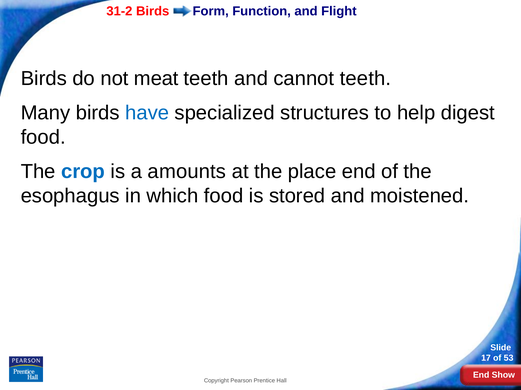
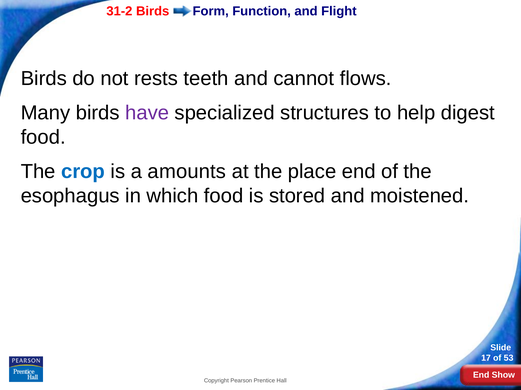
meat: meat -> rests (156, 79)
cannot teeth: teeth -> flows (366, 79)
have colour: blue -> purple (147, 113)
